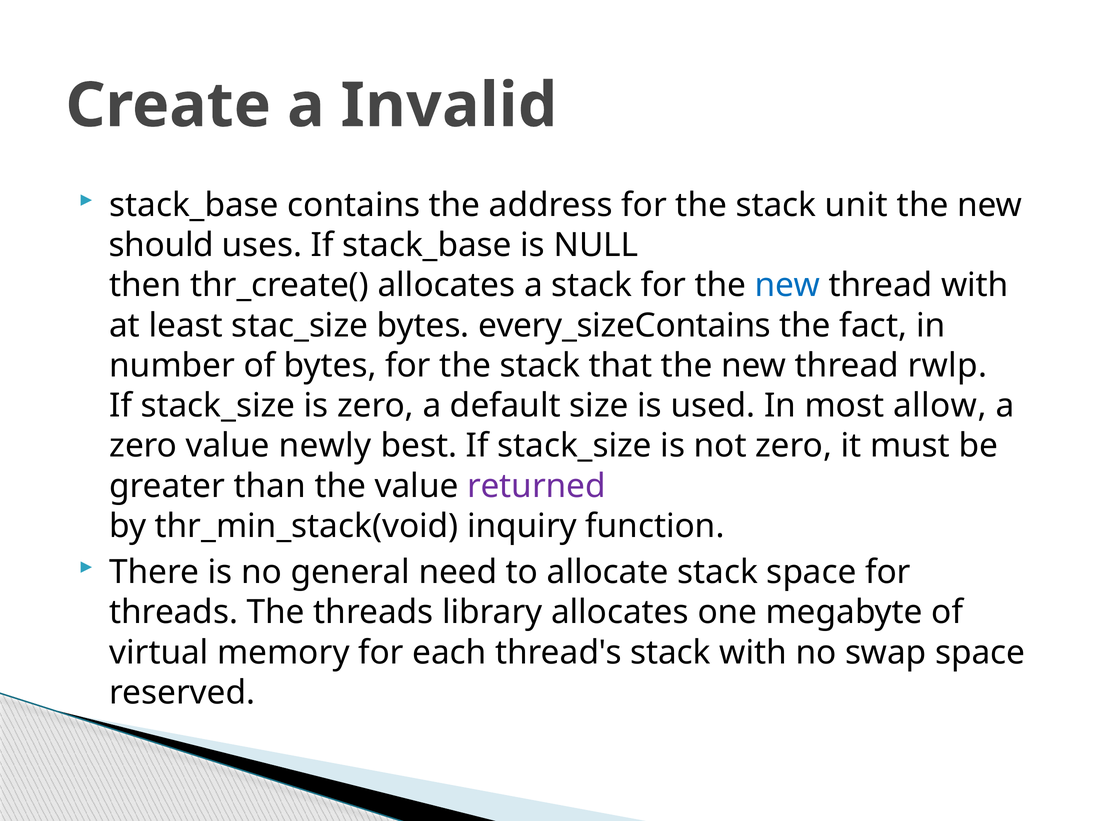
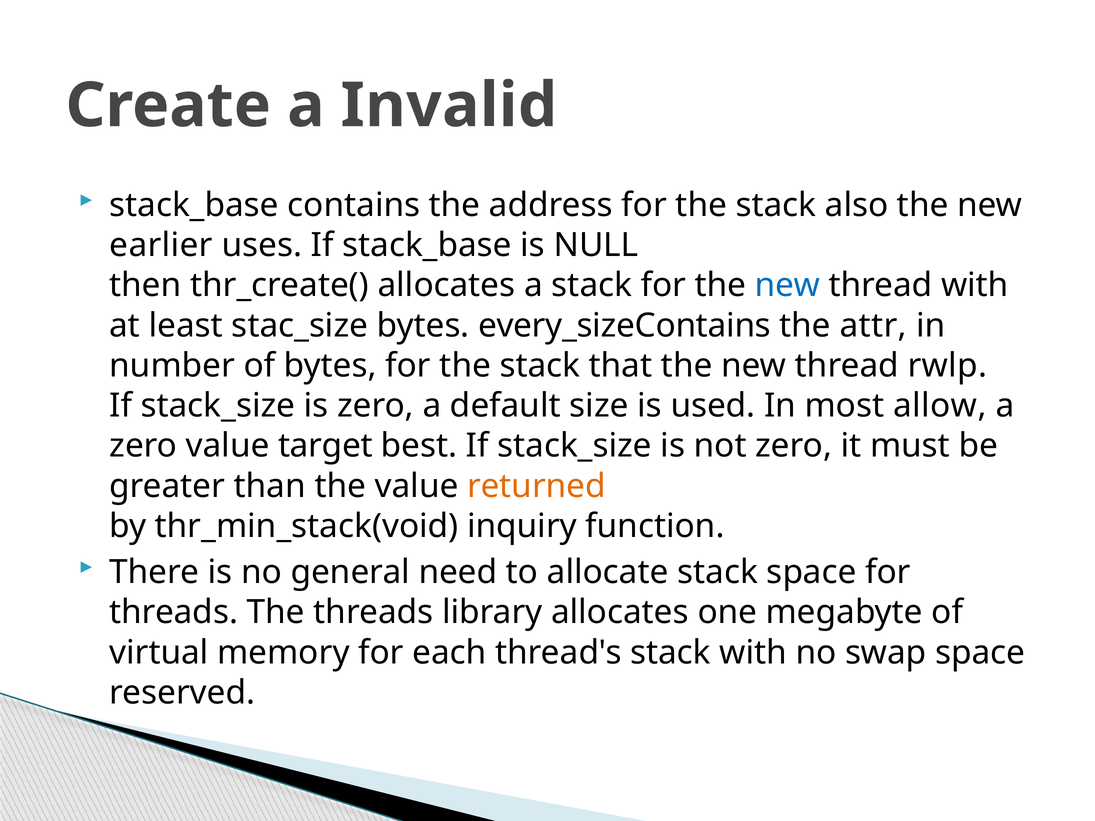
unit: unit -> also (857, 205)
should: should -> earlier (161, 245)
fact: fact -> attr (873, 326)
newly: newly -> target (325, 446)
returned colour: purple -> orange (536, 486)
